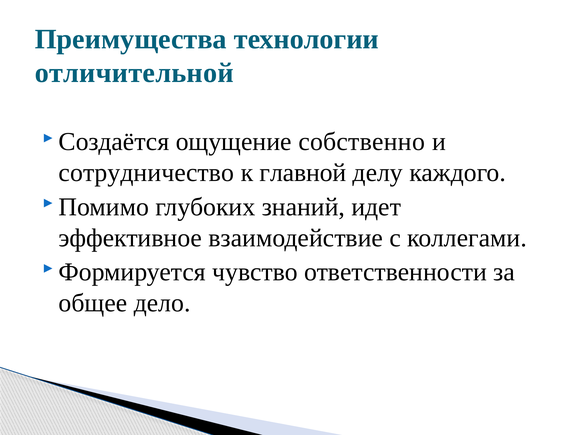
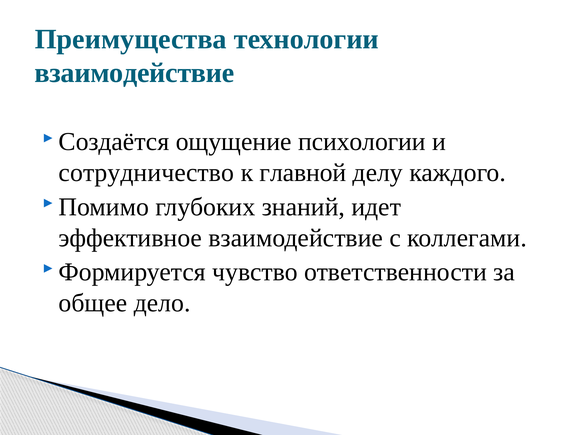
отличительной: отличительной -> взаимодействие (134, 73)
собственно: собственно -> психологии (362, 142)
